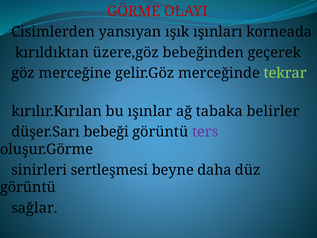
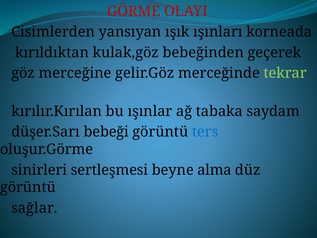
üzere,göz: üzere,göz -> kulak,göz (126, 53)
belirler: belirler -> saydam (273, 111)
ters colour: purple -> blue (205, 132)
daha: daha -> alma (214, 170)
